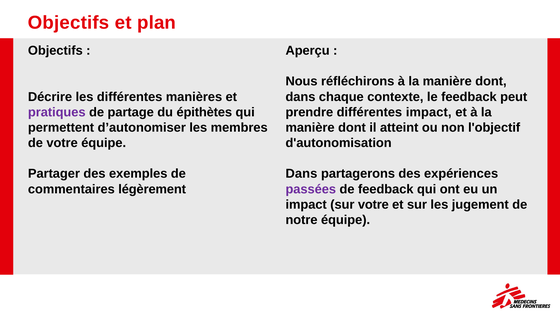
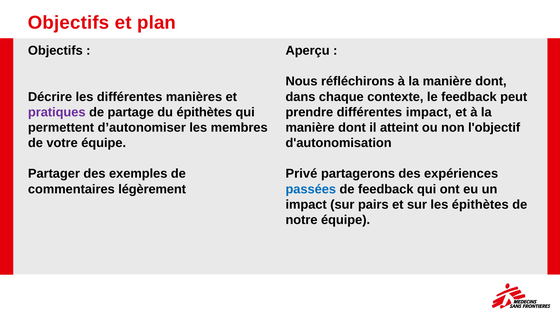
Dans: Dans -> Privé (301, 174)
passées colour: purple -> blue (311, 189)
sur votre: votre -> pairs (373, 205)
les jugement: jugement -> épithètes (480, 205)
